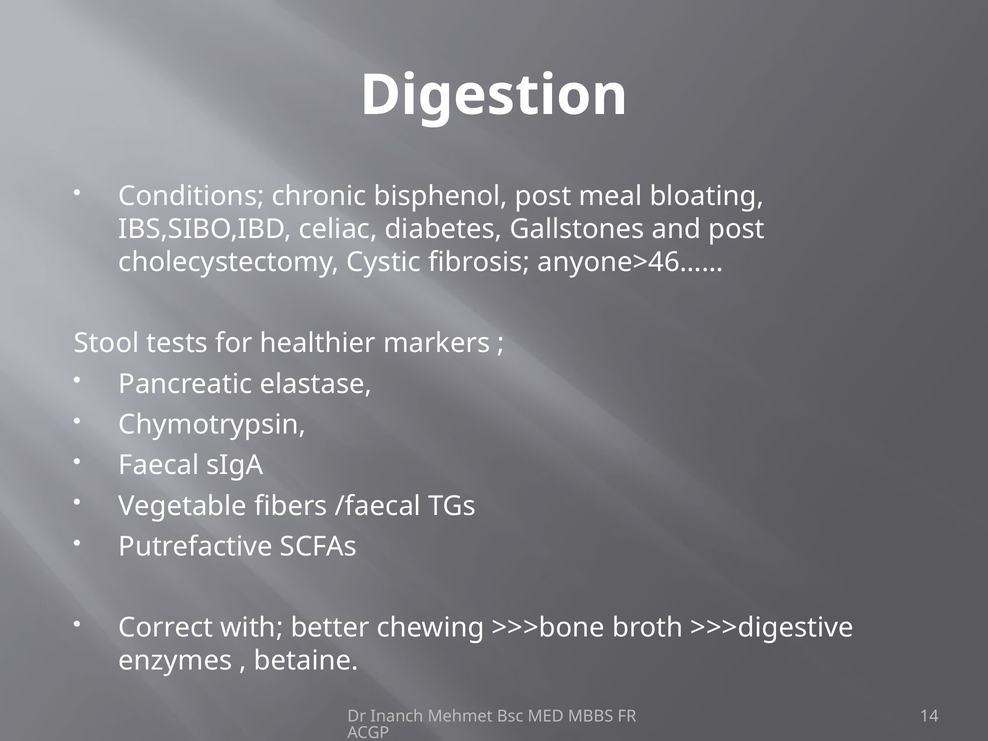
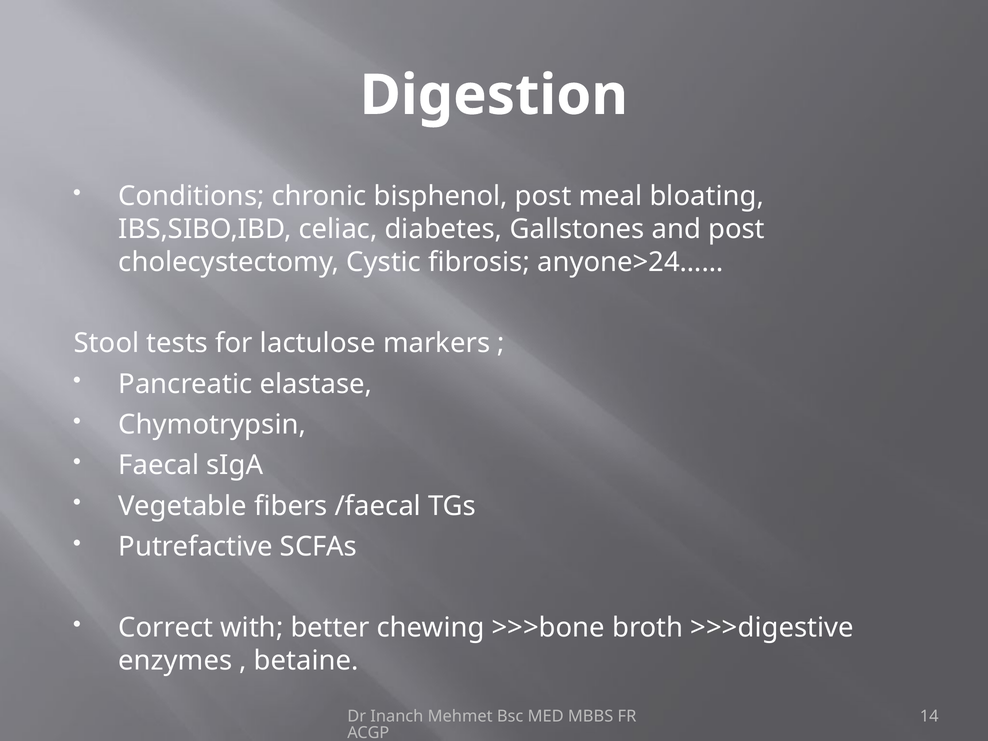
anyone>46……: anyone>46…… -> anyone>24…… (630, 262)
healthier: healthier -> lactulose (318, 343)
